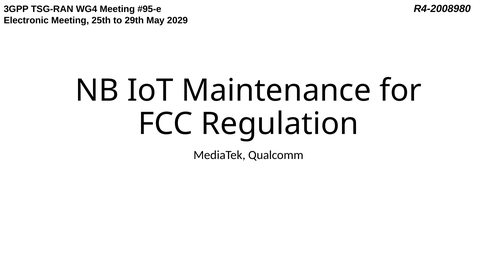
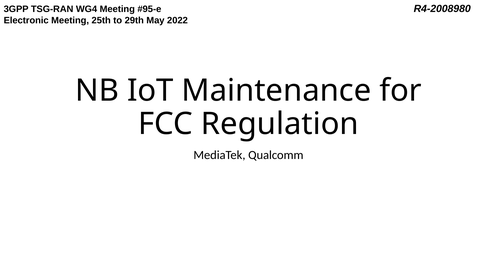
2029: 2029 -> 2022 (177, 21)
